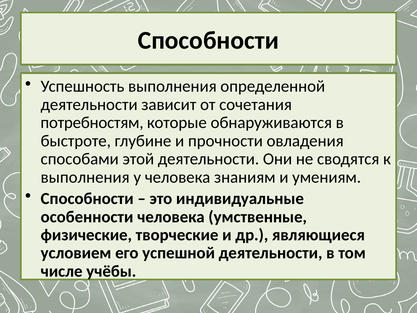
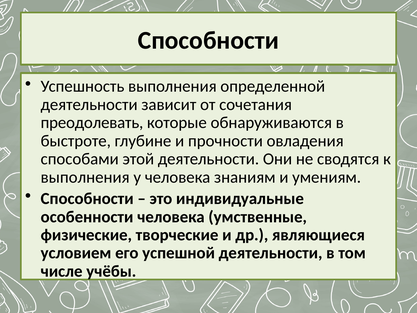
потребностям: потребностям -> преодолевать (92, 123)
